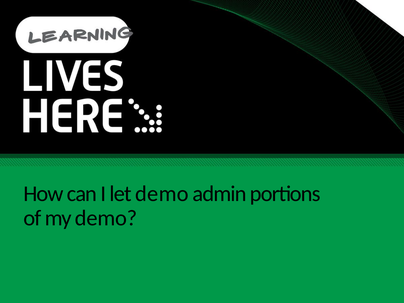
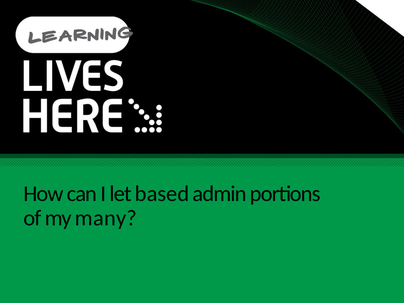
let demo: demo -> based (162, 194)
my demo: demo -> many (106, 218)
